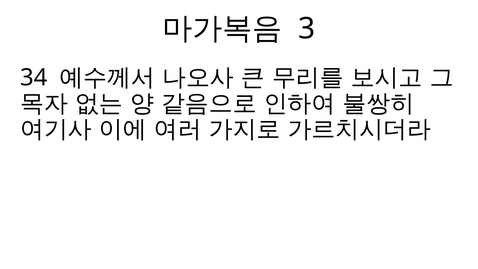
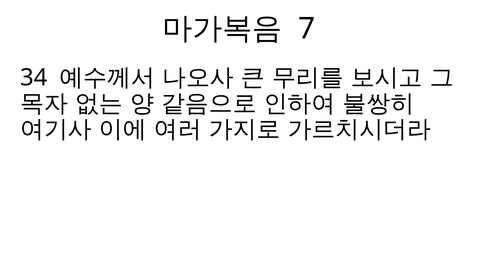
3: 3 -> 7 (307, 29)
